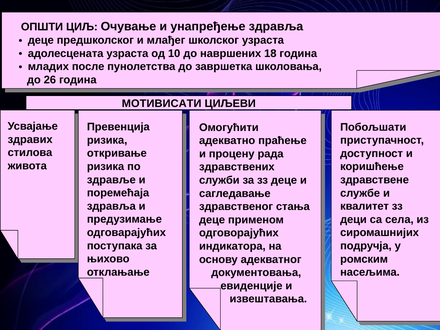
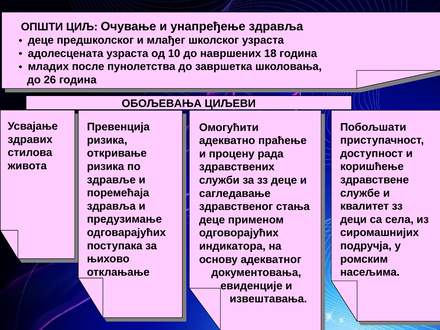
МОТИВИСАТИ: МОТИВИСАТИ -> ОБОЉЕВАЊА (162, 103)
